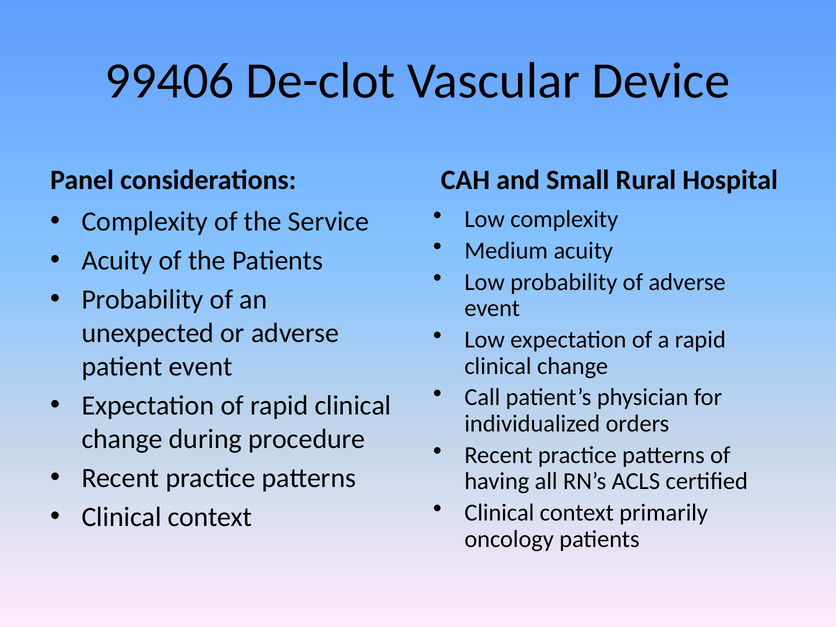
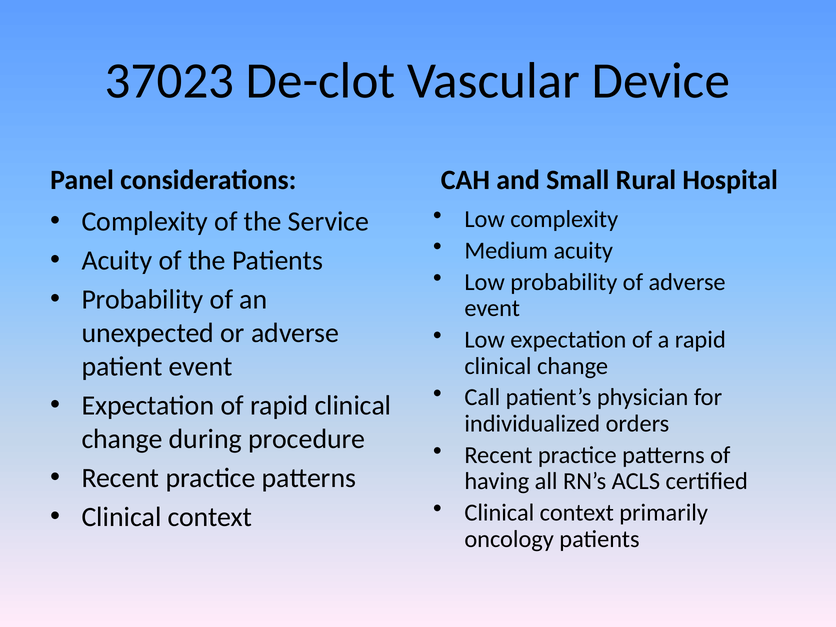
99406: 99406 -> 37023 (170, 81)
